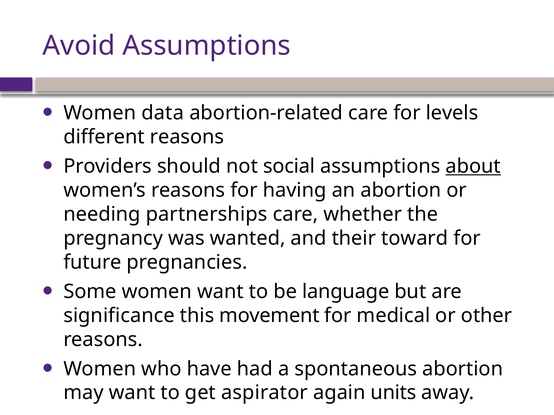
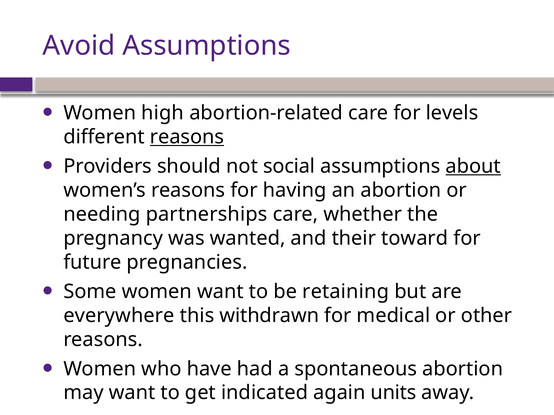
data: data -> high (163, 113)
reasons underline: none -> present (187, 137)
language: language -> retaining (346, 292)
significance: significance -> everywhere (119, 316)
movement: movement -> withdrawn (269, 316)
aspirator: aspirator -> indicated (265, 393)
